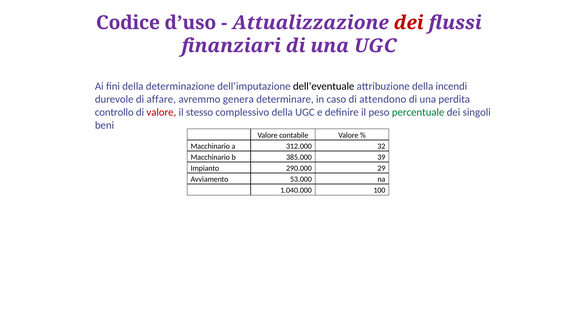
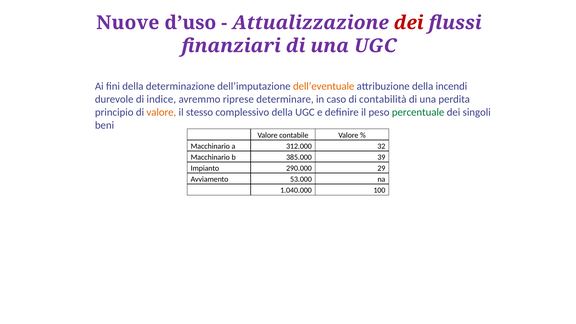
Codice: Codice -> Nuove (128, 23)
dell’eventuale colour: black -> orange (324, 86)
affare: affare -> indice (161, 99)
genera: genera -> riprese (238, 99)
attendono: attendono -> contabilità (383, 99)
controllo: controllo -> principio (114, 112)
valore colour: red -> orange (161, 112)
